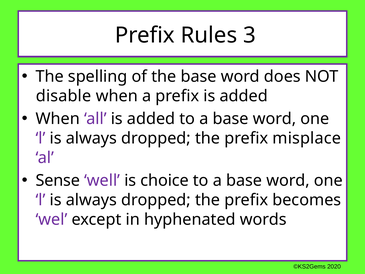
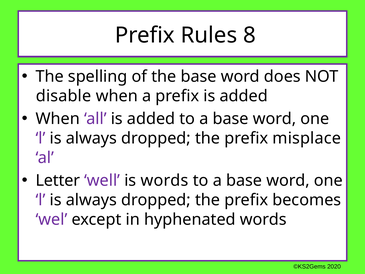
3: 3 -> 8 (249, 35)
Sense: Sense -> Letter (58, 180)
is choice: choice -> words (164, 180)
